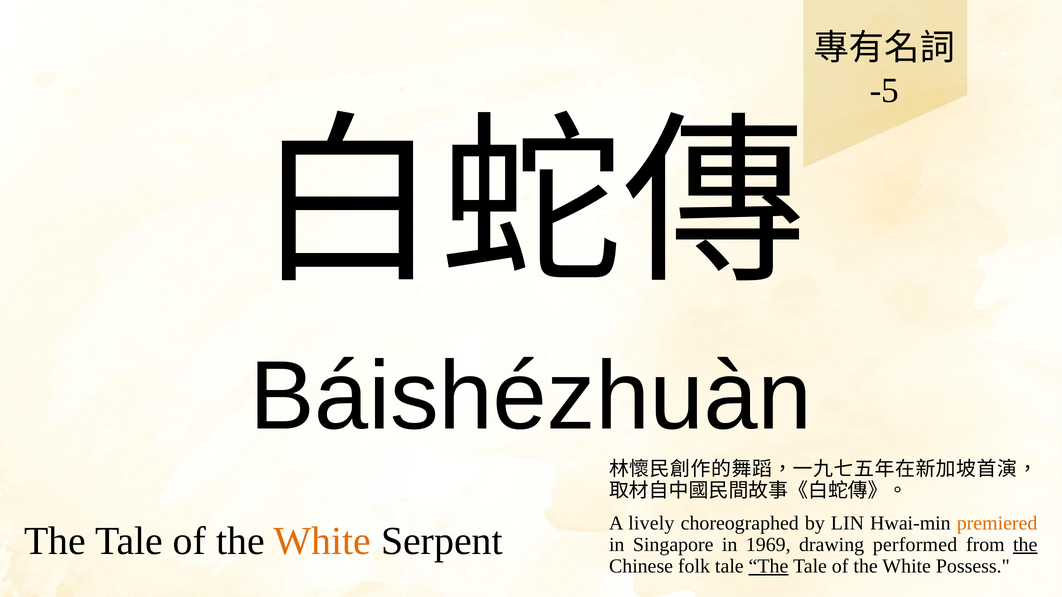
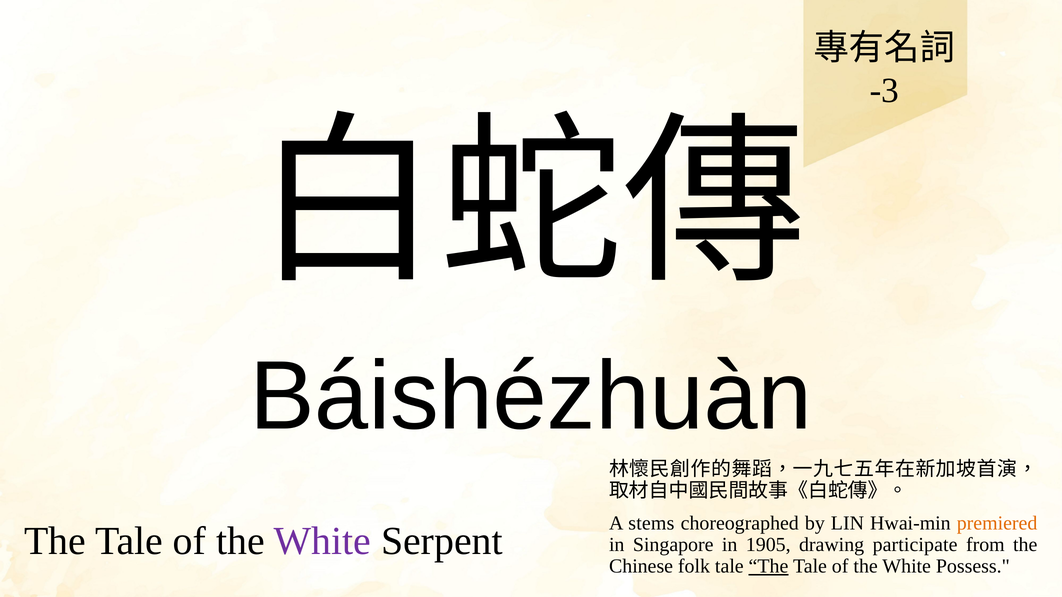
-5: -5 -> -3 (884, 91)
lively: lively -> stems (651, 524)
White colour: orange -> purple (323, 541)
1969: 1969 -> 1905 (768, 545)
performed: performed -> participate (915, 545)
the underline: present -> none (1025, 545)
